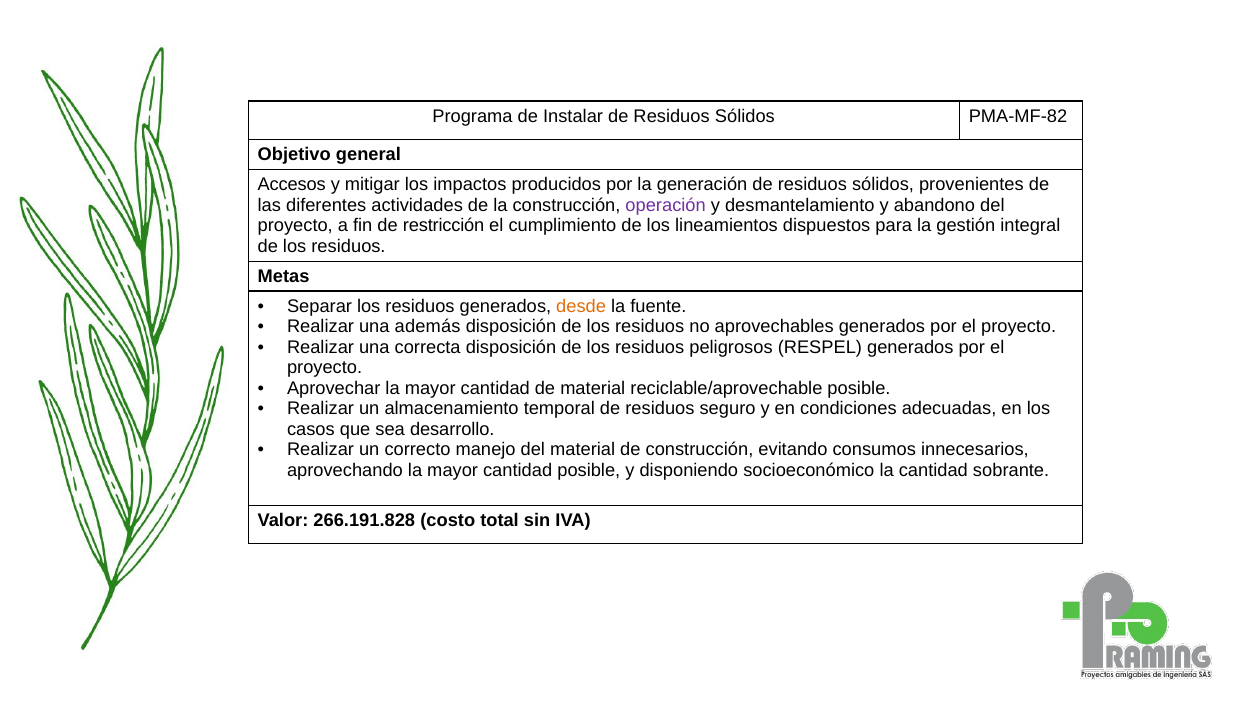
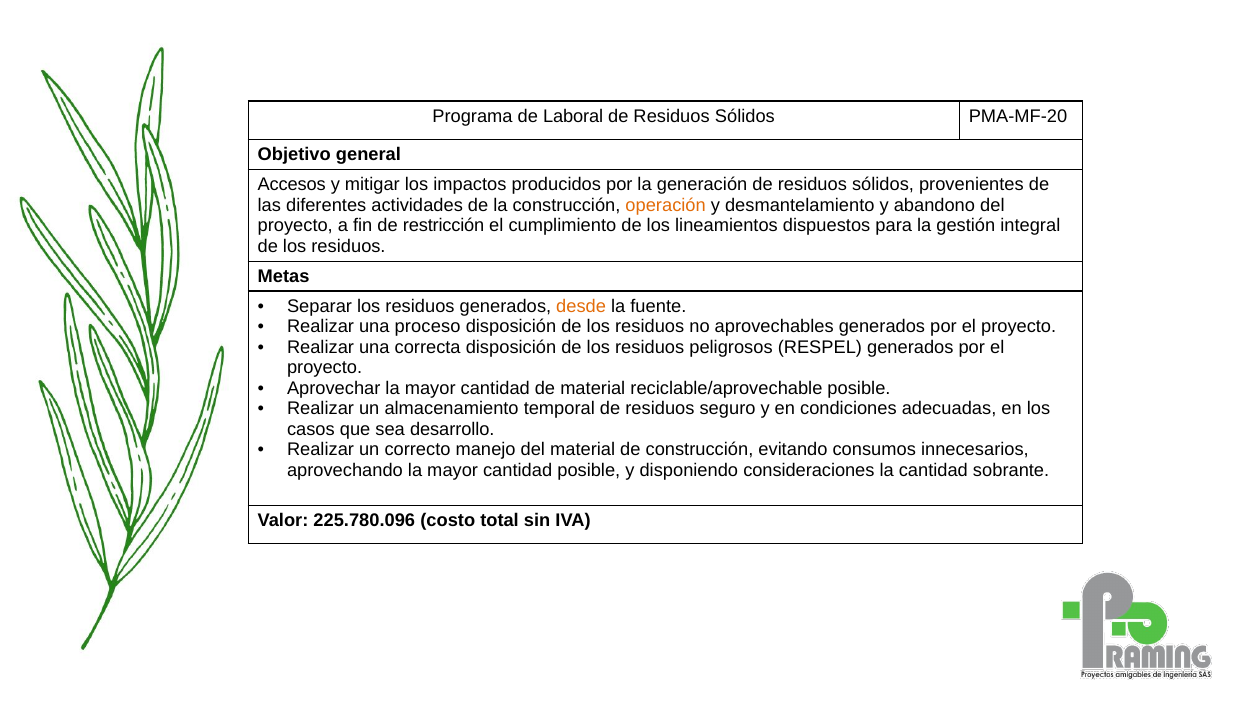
Instalar: Instalar -> Laboral (573, 116)
PMA-MF-82: PMA-MF-82 -> PMA-MF-20 (1018, 116)
operación colour: purple -> orange (666, 205)
además: además -> proceso (428, 327)
socioeconómico: socioeconómico -> consideraciones (809, 471)
266.191.828: 266.191.828 -> 225.780.096 (364, 521)
